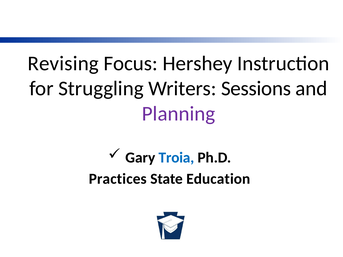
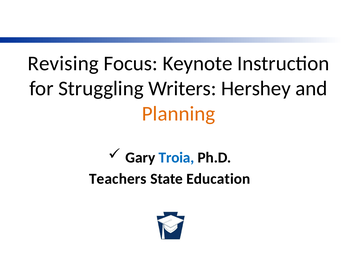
Hershey: Hershey -> Keynote (198, 63)
Sessions: Sessions -> Hershey (256, 89)
Planning colour: purple -> orange (179, 114)
Practices: Practices -> Teachers (118, 179)
